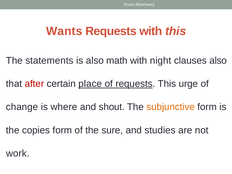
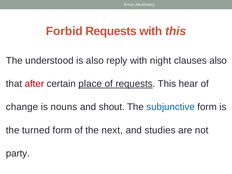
Wants: Wants -> Forbid (64, 31)
statements: statements -> understood (49, 61)
math: math -> reply (117, 61)
urge: urge -> hear (188, 84)
where: where -> nouns (64, 107)
subjunctive colour: orange -> blue (171, 107)
copies: copies -> turned (36, 130)
sure: sure -> next (112, 130)
work: work -> party (18, 153)
